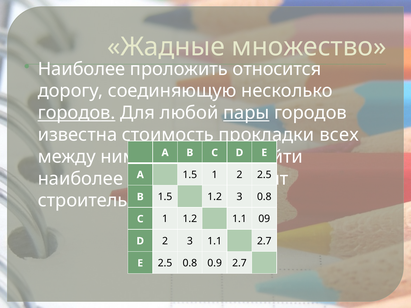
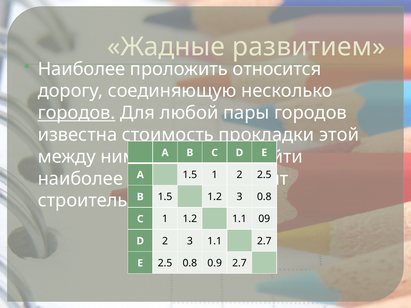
множество: множество -> развитием (309, 47)
пары underline: present -> none (246, 113)
всех: всех -> этой (339, 135)
